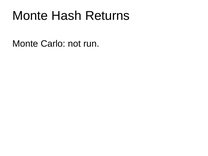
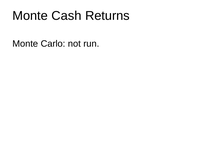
Hash: Hash -> Cash (66, 16)
